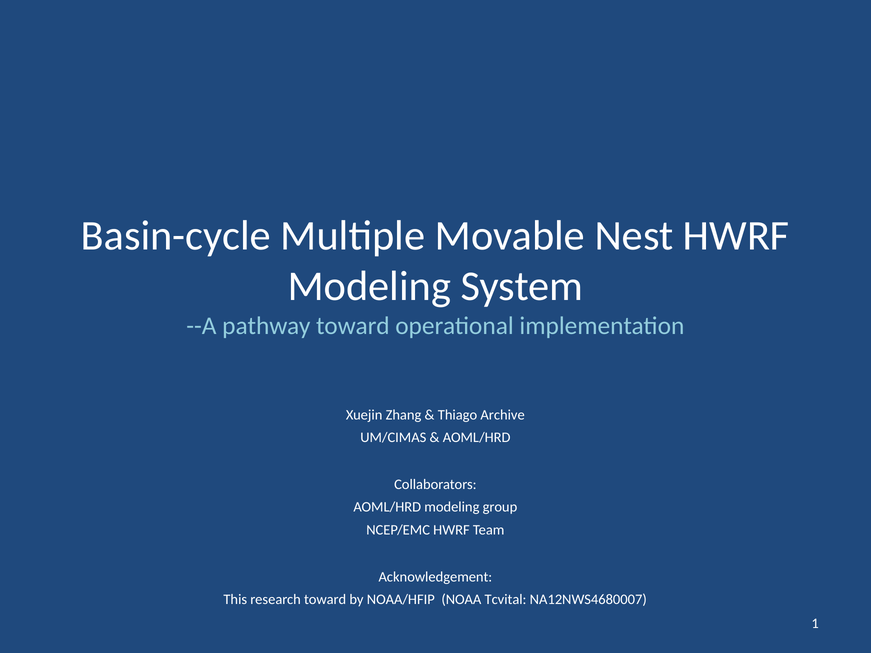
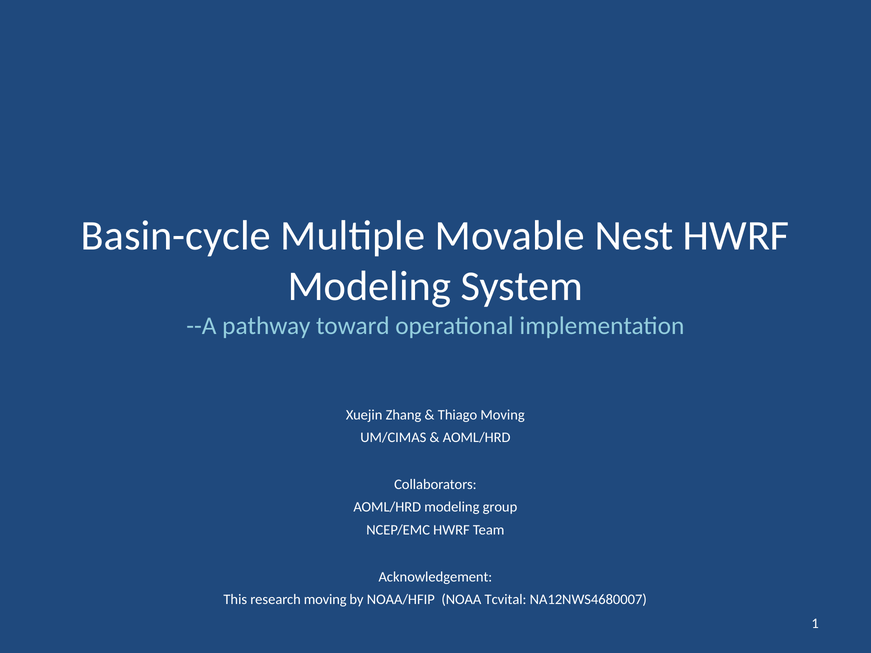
Thiago Archive: Archive -> Moving (503, 415)
research toward: toward -> moving (325, 600)
